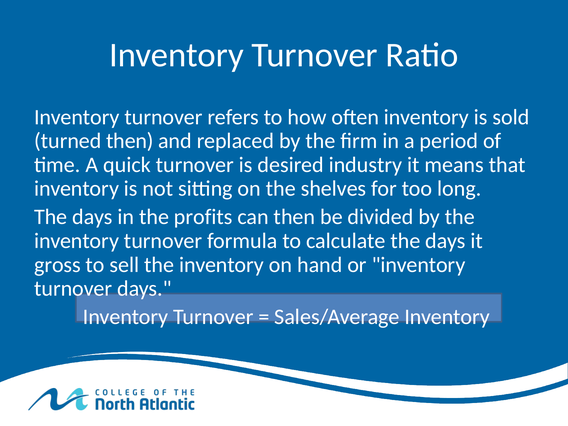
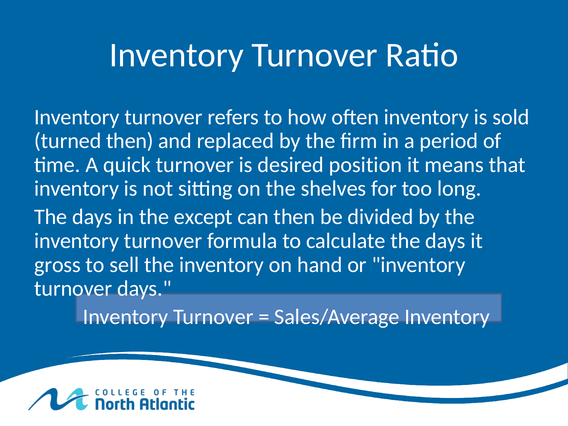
industry: industry -> position (365, 165)
profits: profits -> except (203, 217)
